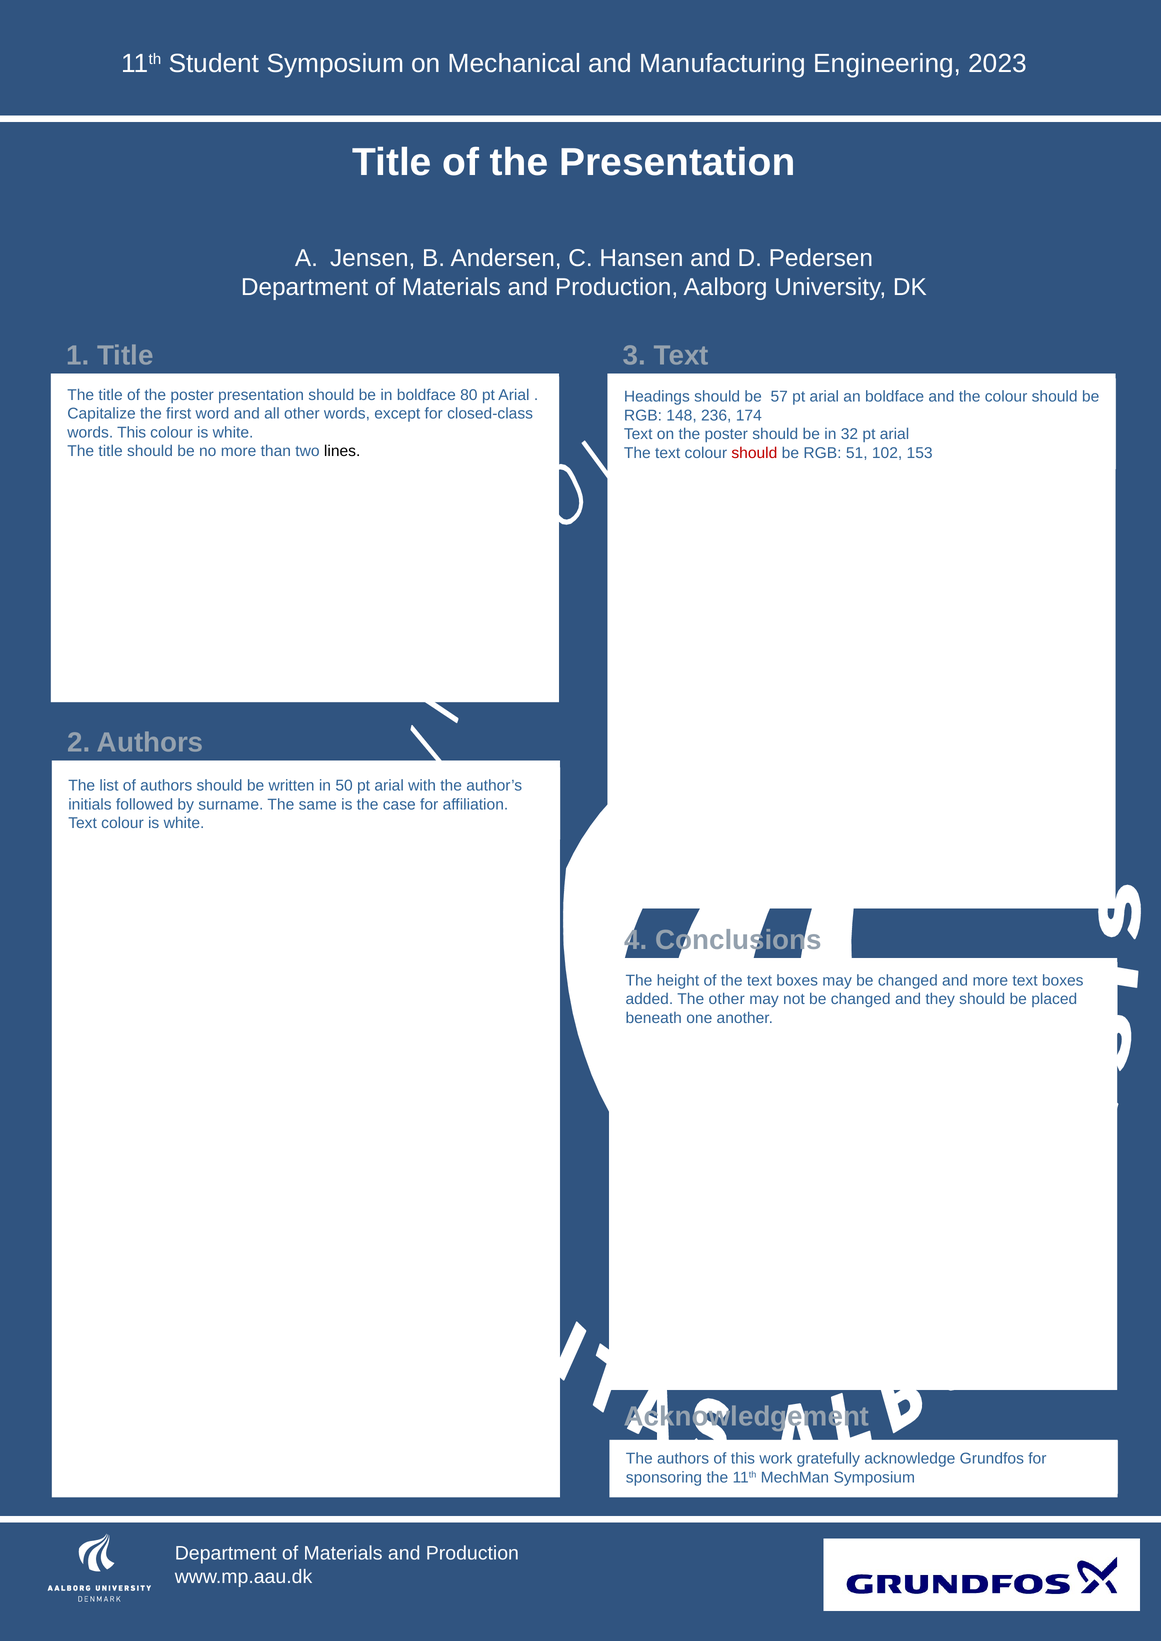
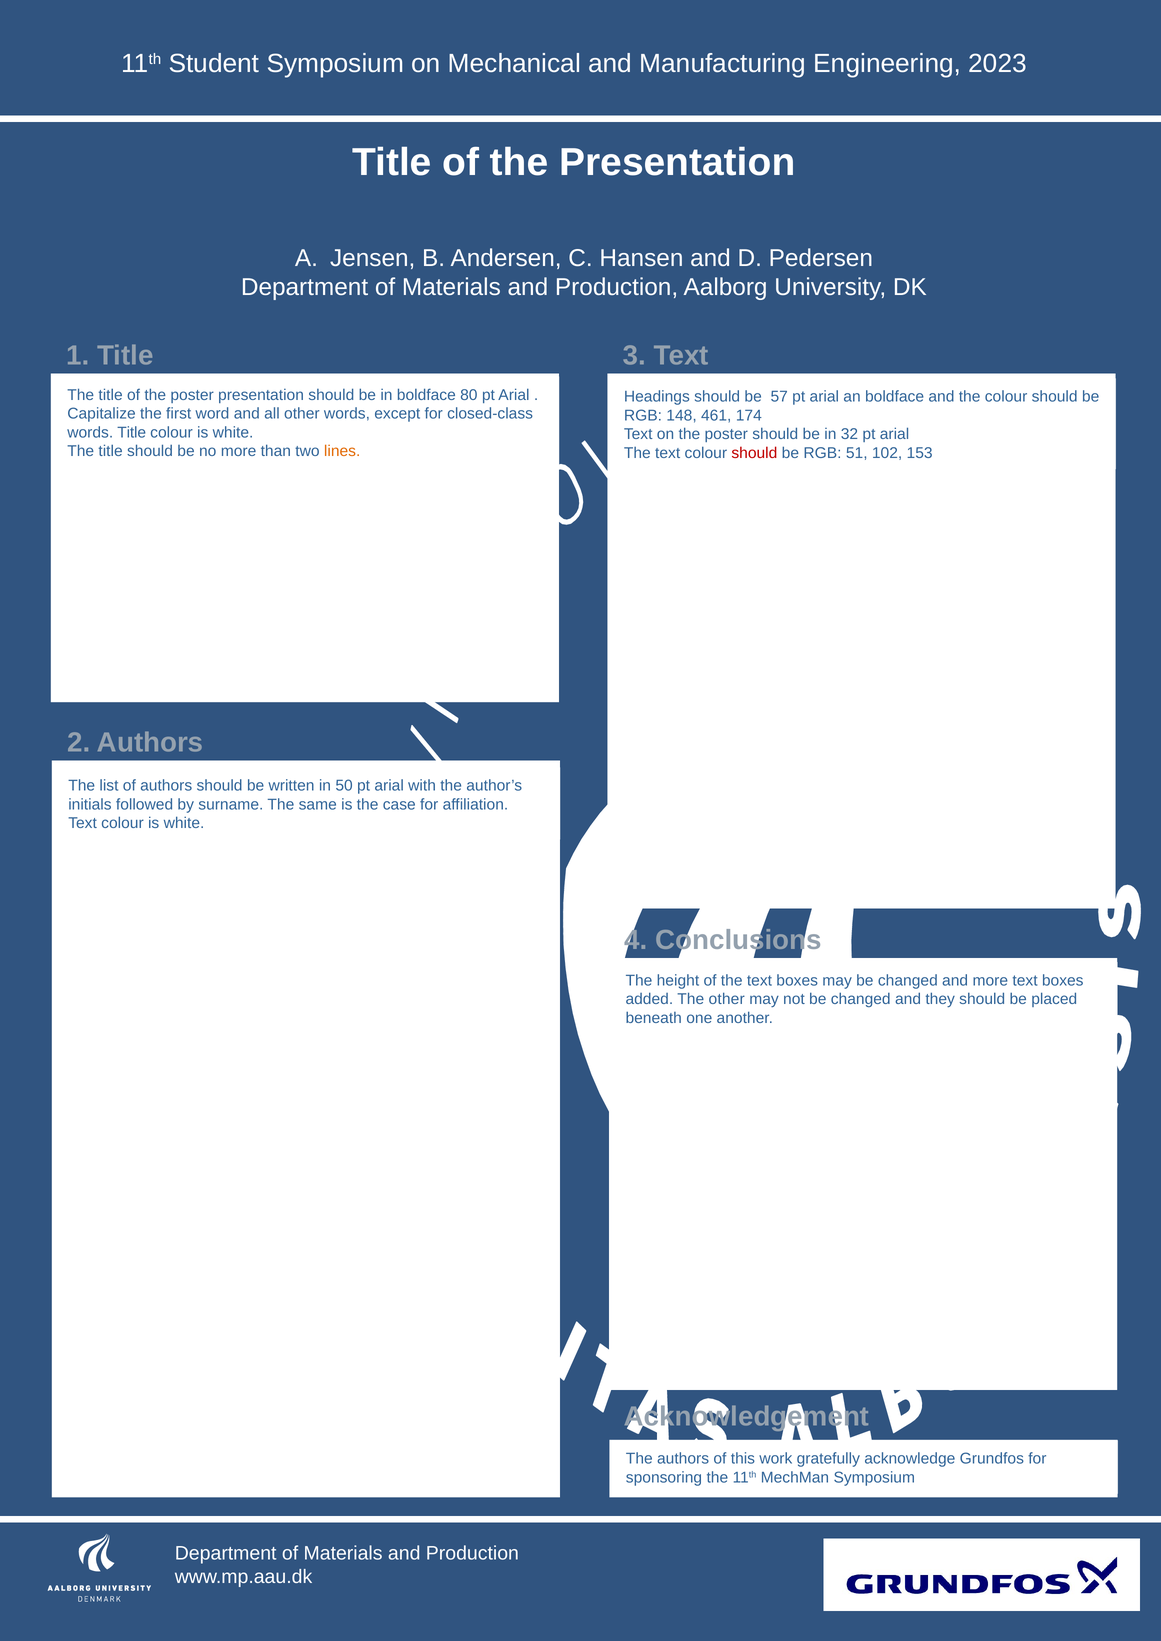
236: 236 -> 461 (716, 416)
words This: This -> Title (132, 433)
lines colour: black -> orange (342, 451)
